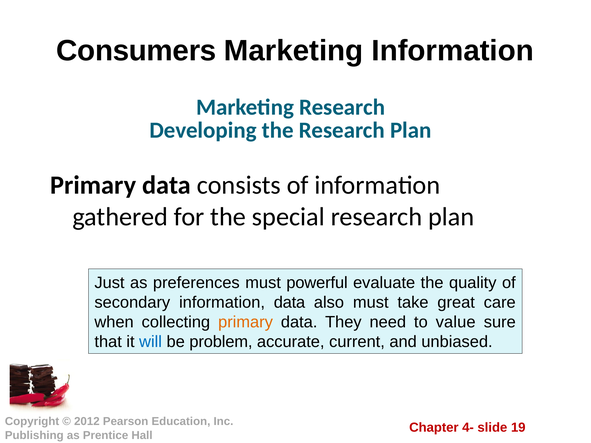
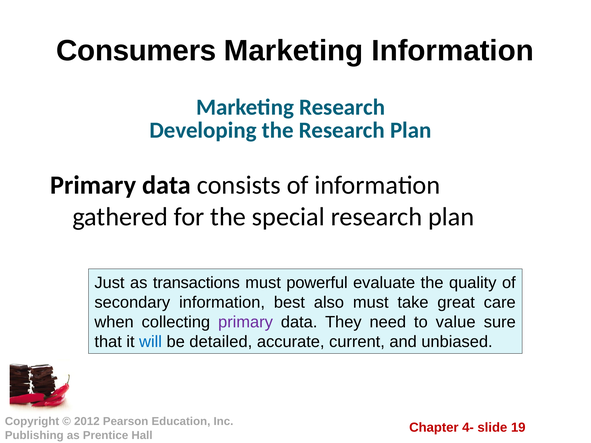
preferences: preferences -> transactions (196, 283)
information data: data -> best (289, 303)
primary colour: orange -> purple (246, 322)
problem: problem -> detailed (221, 342)
